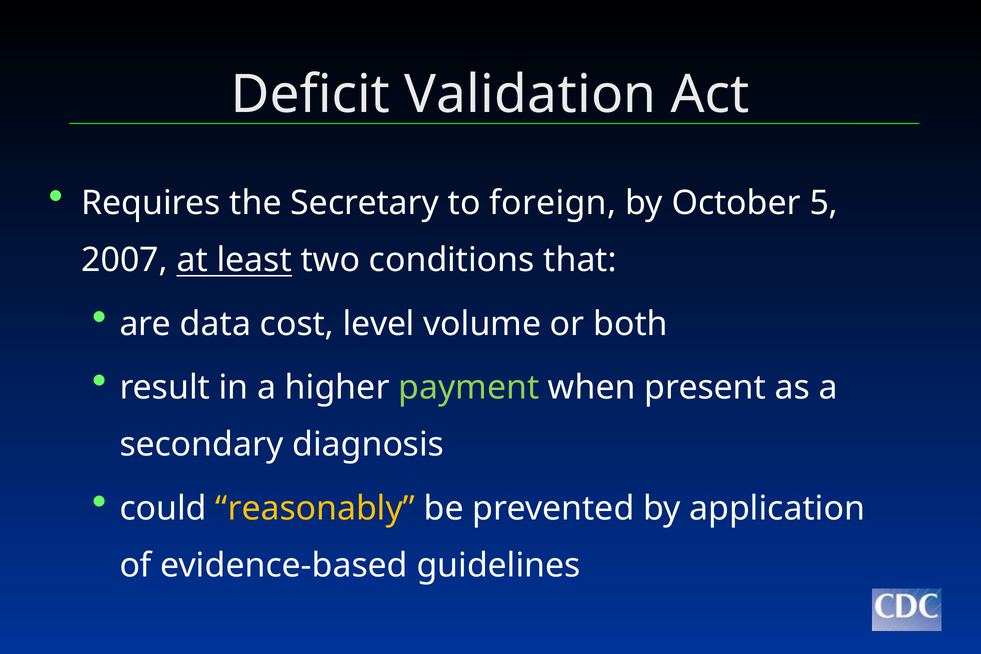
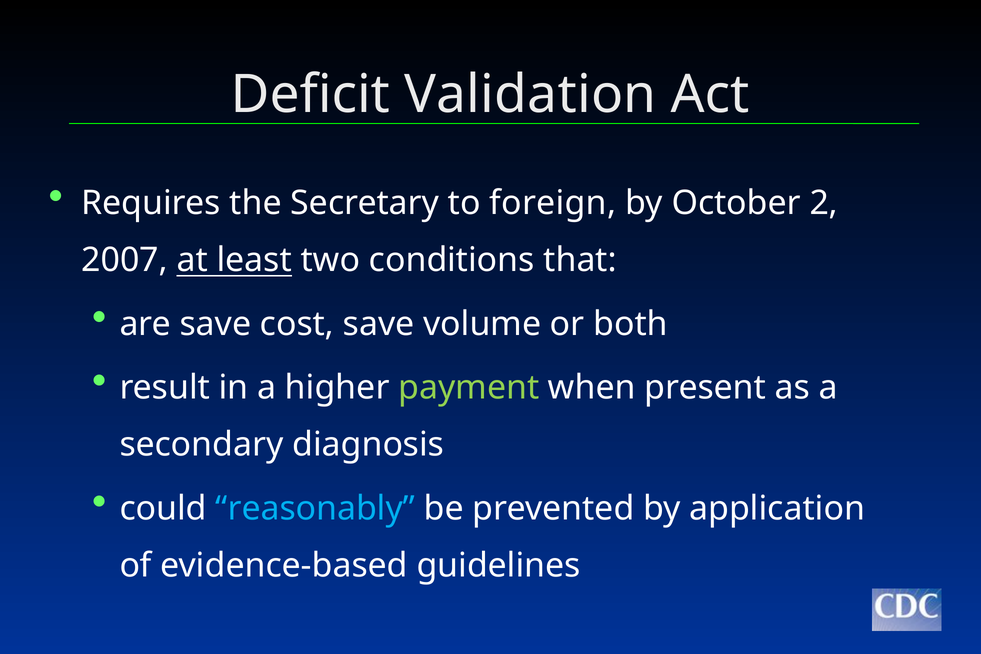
5: 5 -> 2 (824, 203)
are data: data -> save (215, 324)
cost level: level -> save (379, 324)
reasonably colour: yellow -> light blue (315, 509)
